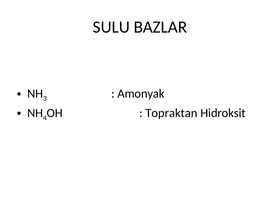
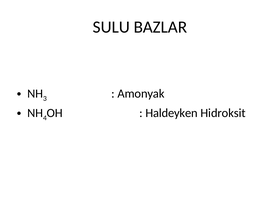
Topraktan: Topraktan -> Haldeyken (172, 113)
